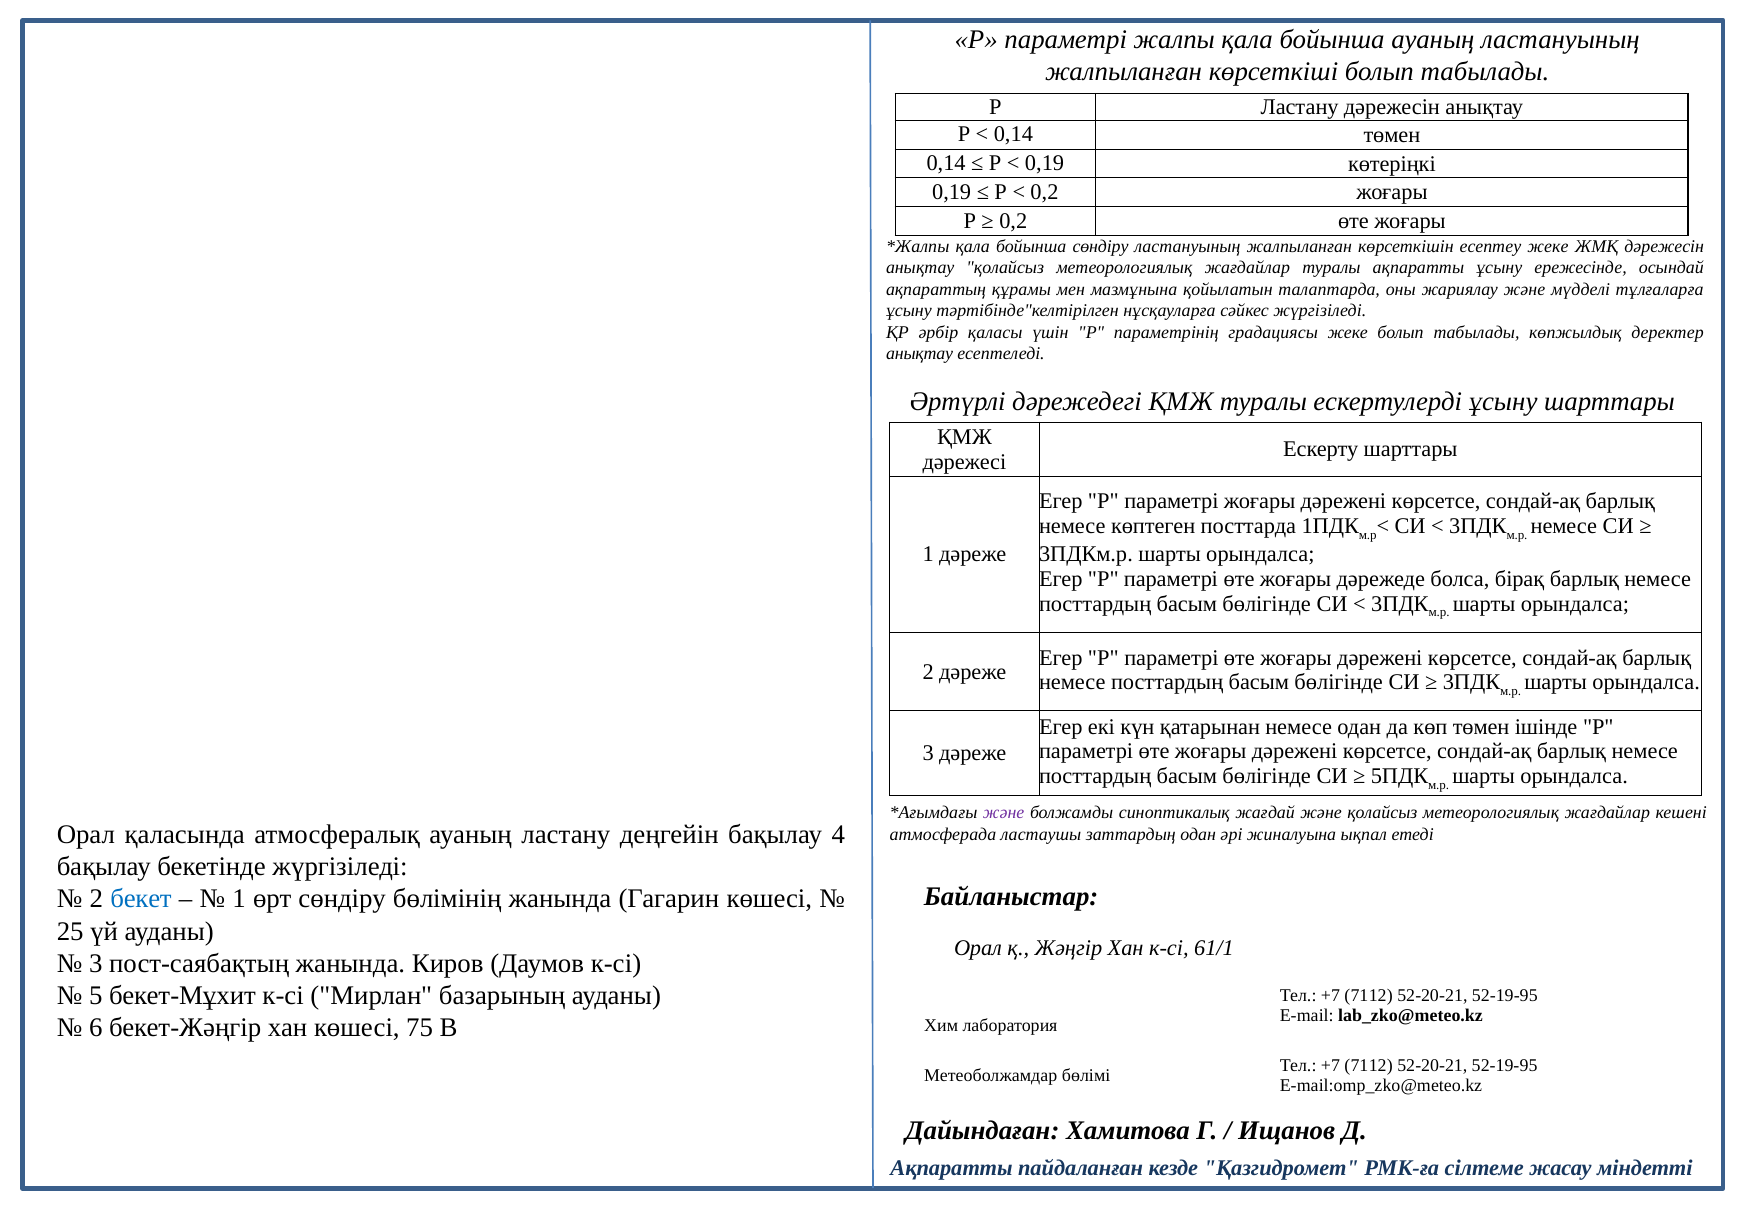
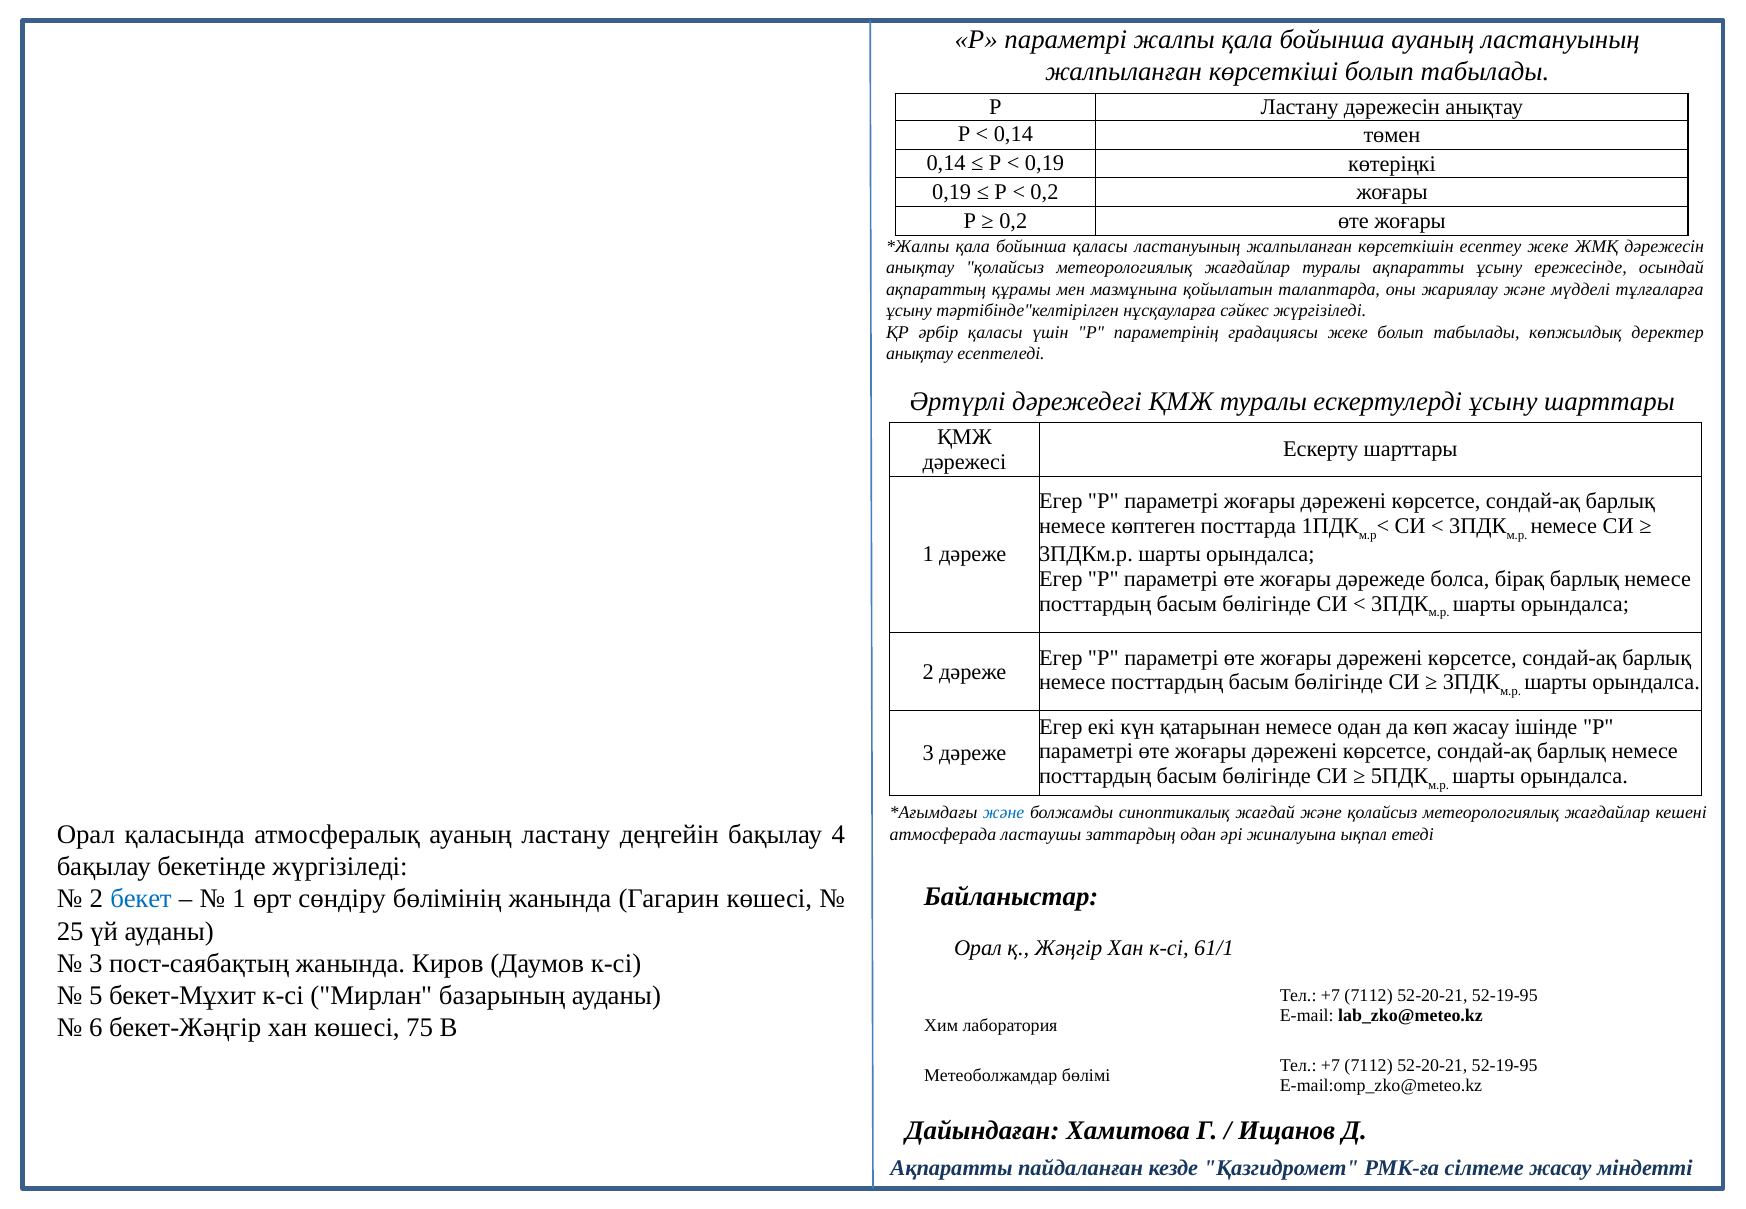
бойынша сөндіру: сөндіру -> қаласы (1100, 247)
көп төмен: төмен -> жасау (1481, 727)
және colour: purple -> blue (1004, 813)
